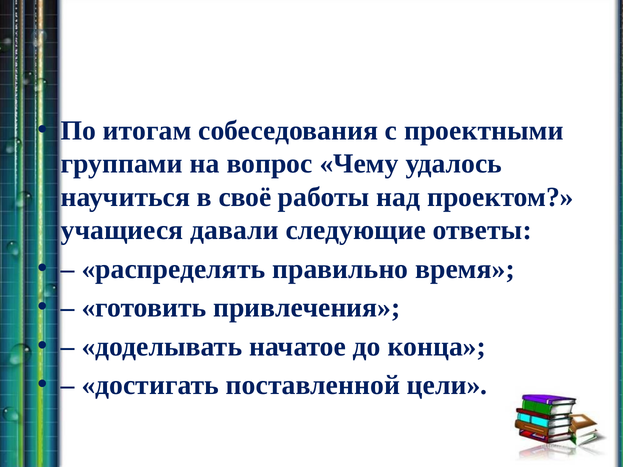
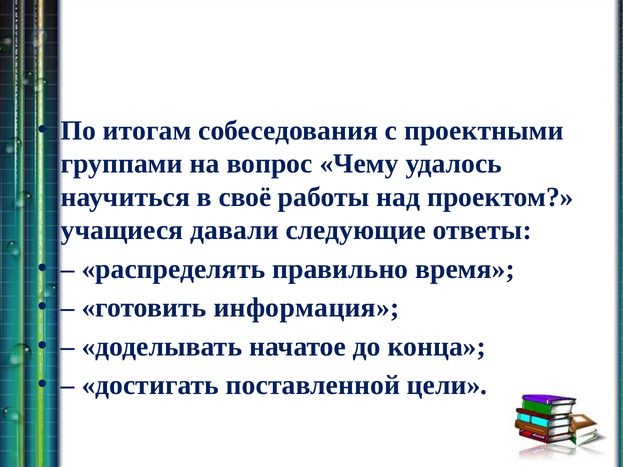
привлечения: привлечения -> информация (307, 308)
